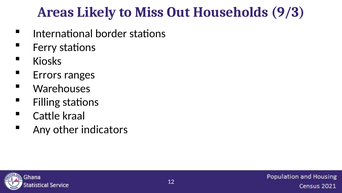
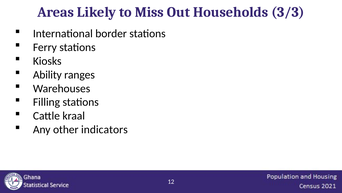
9/3: 9/3 -> 3/3 (288, 12)
Errors: Errors -> Ability (47, 75)
